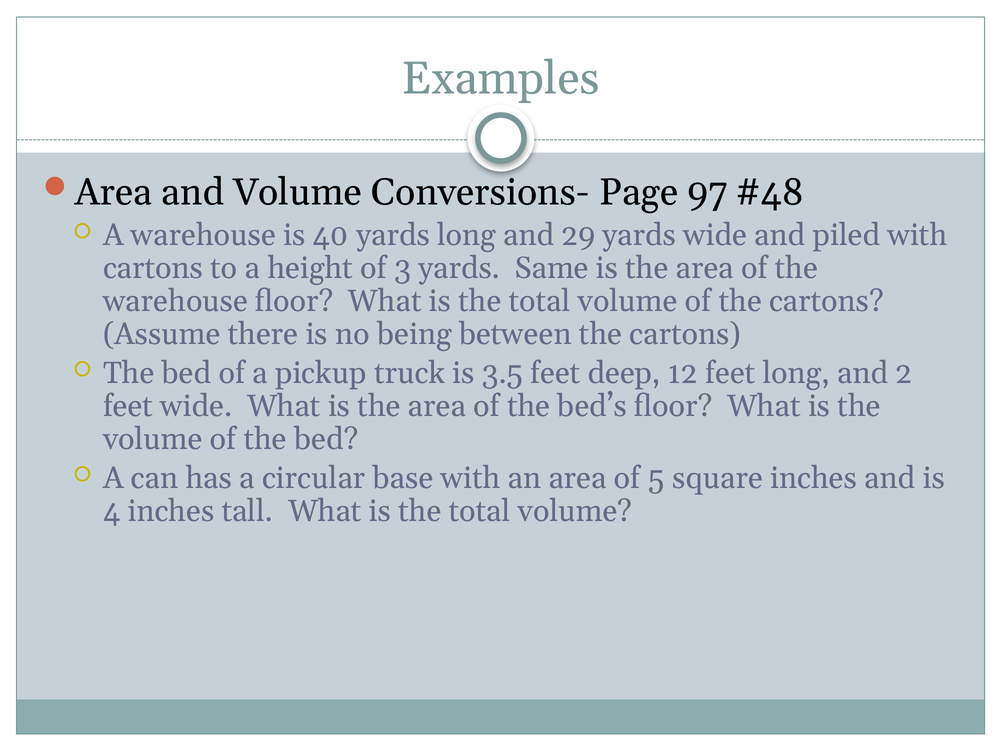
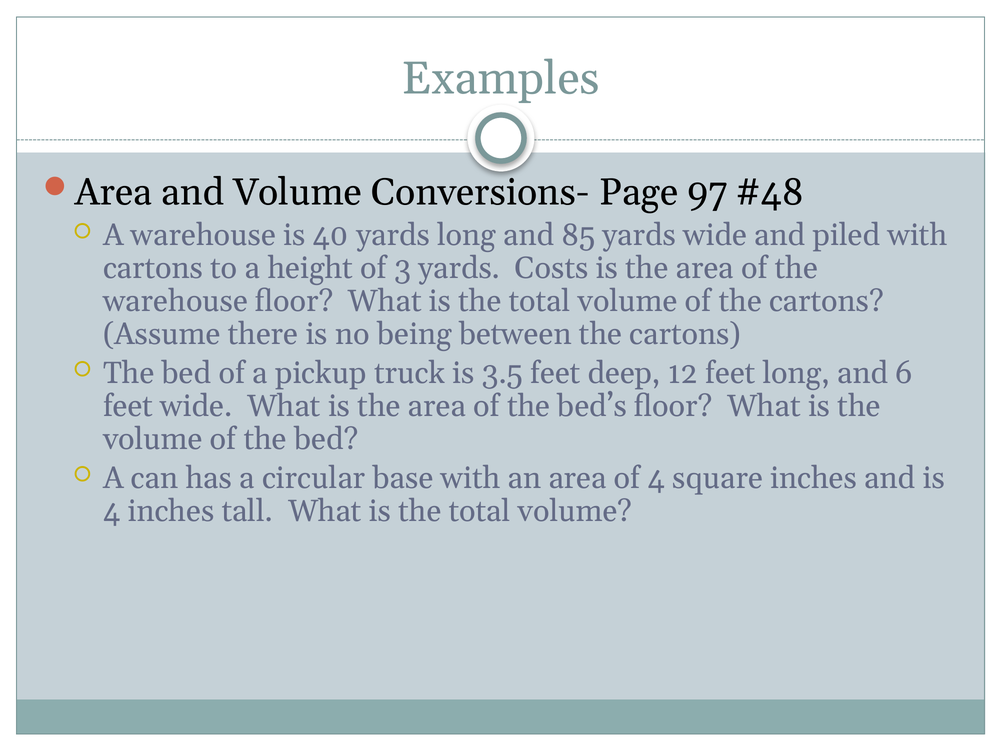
29: 29 -> 85 (578, 235)
Same: Same -> Costs (552, 268)
2: 2 -> 6 (904, 374)
of 5: 5 -> 4 (656, 479)
